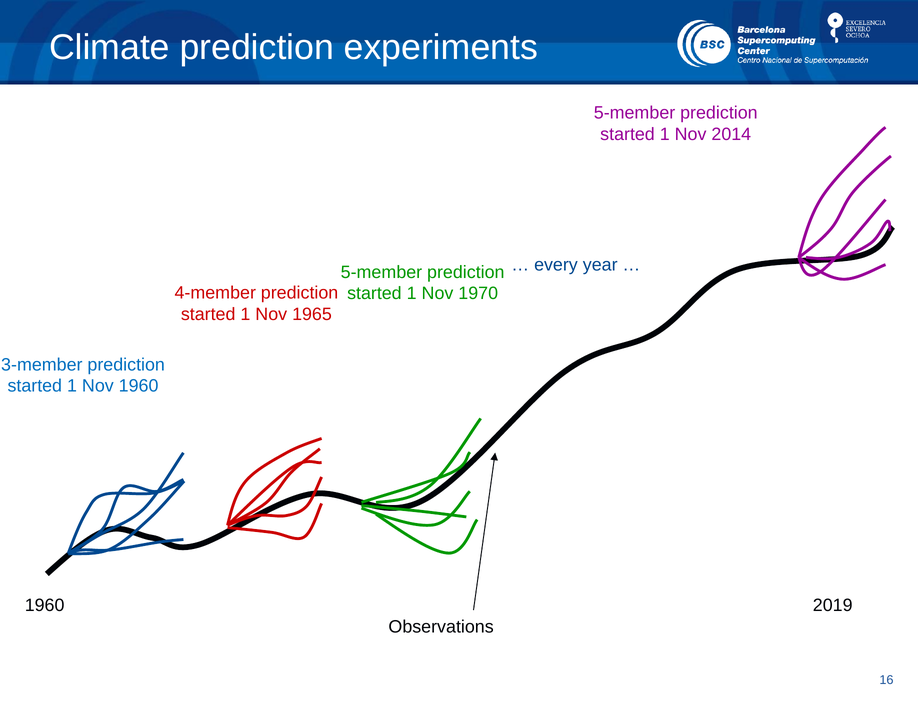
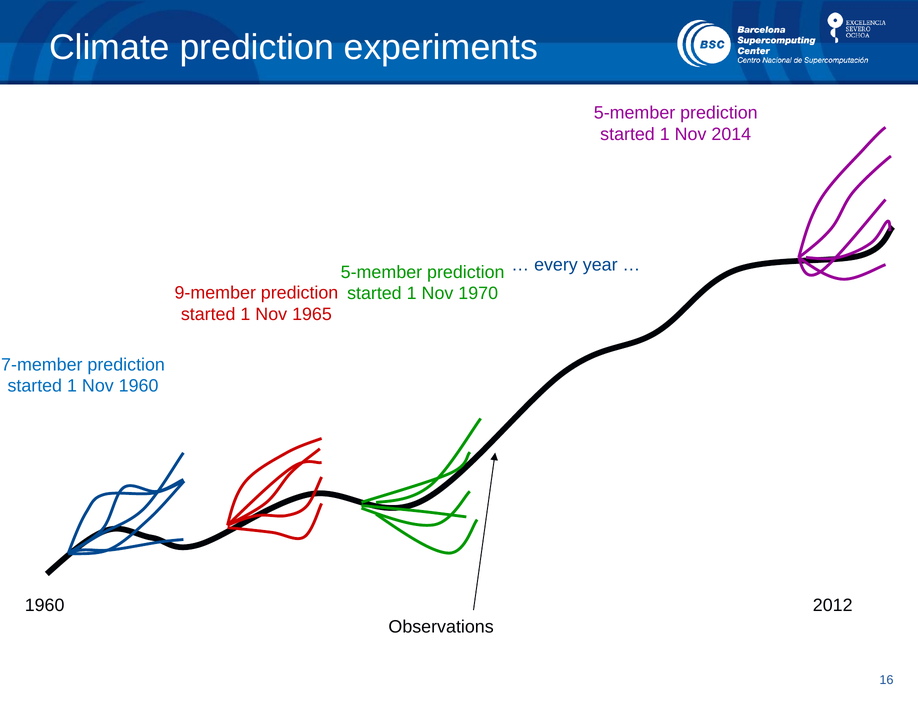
4-member: 4-member -> 9-member (215, 293)
3-member: 3-member -> 7-member (42, 365)
2019: 2019 -> 2012 (833, 605)
